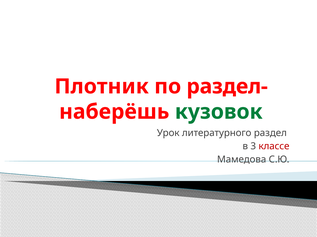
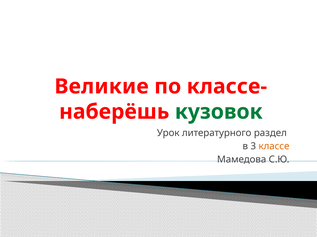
Плотник: Плотник -> Великие (102, 87)
раздел-: раздел- -> классе- (227, 87)
классе colour: red -> orange (274, 147)
